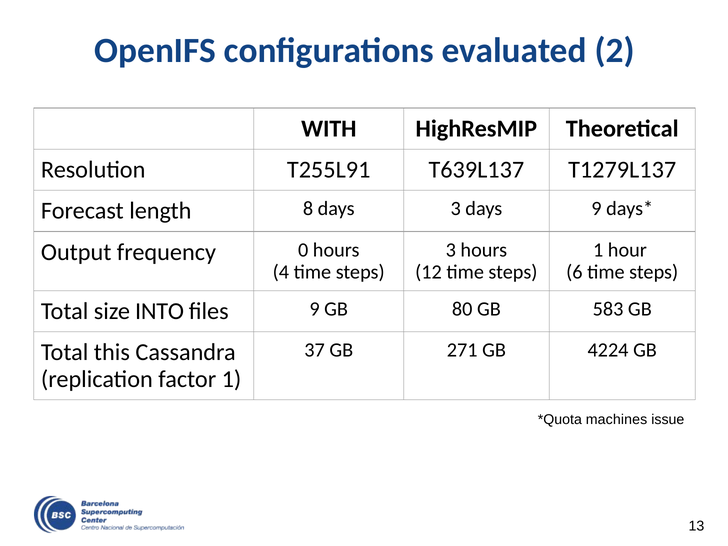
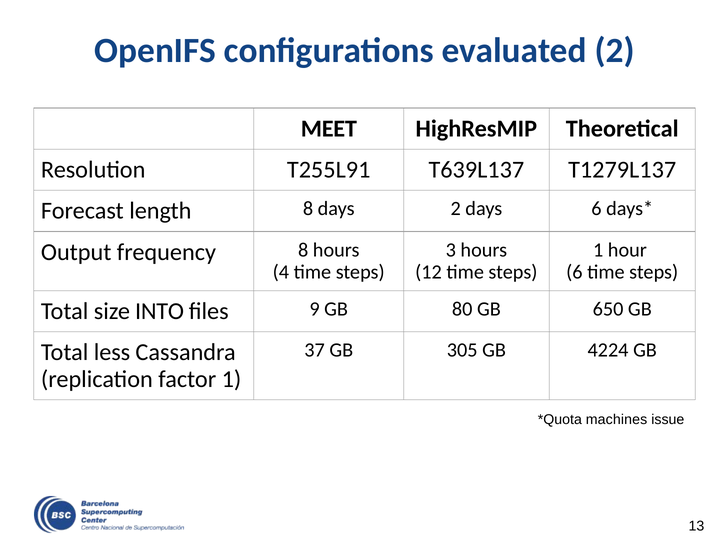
WITH: WITH -> MEET (329, 129)
days 3: 3 -> 2 (456, 209)
days 9: 9 -> 6 (596, 209)
frequency 0: 0 -> 8 (303, 250)
583: 583 -> 650 (608, 309)
271: 271 -> 305 (462, 350)
this: this -> less (112, 352)
